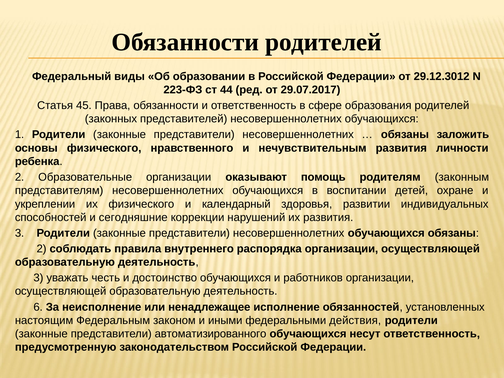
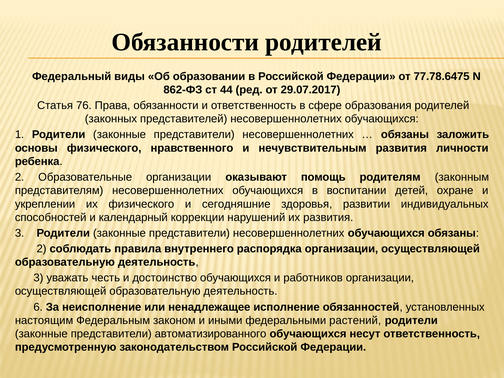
29.12.3012: 29.12.3012 -> 77.78.6475 (442, 76)
223-ФЗ: 223-ФЗ -> 862-ФЗ (183, 90)
45: 45 -> 76 (84, 105)
календарный: календарный -> сегодняшние (236, 204)
сегодняшние: сегодняшние -> календарный (133, 217)
действия: действия -> растений (355, 320)
